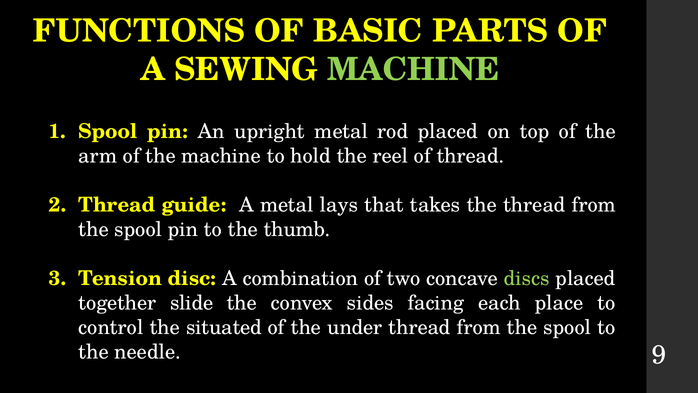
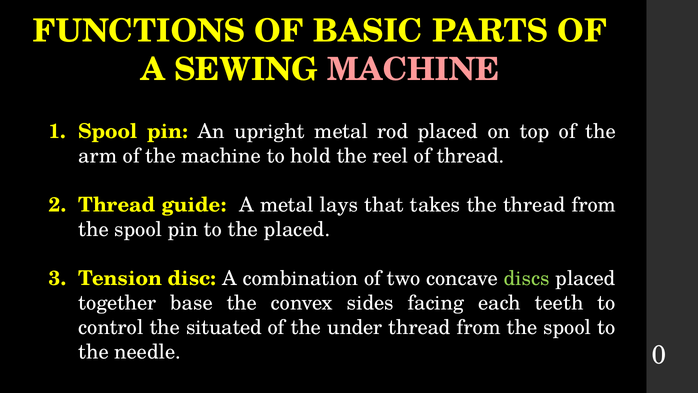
MACHINE colour: light green -> pink (413, 70)
the thumb: thumb -> placed (297, 229)
slide: slide -> base (192, 303)
place: place -> teeth (559, 303)
9: 9 -> 0 (659, 355)
